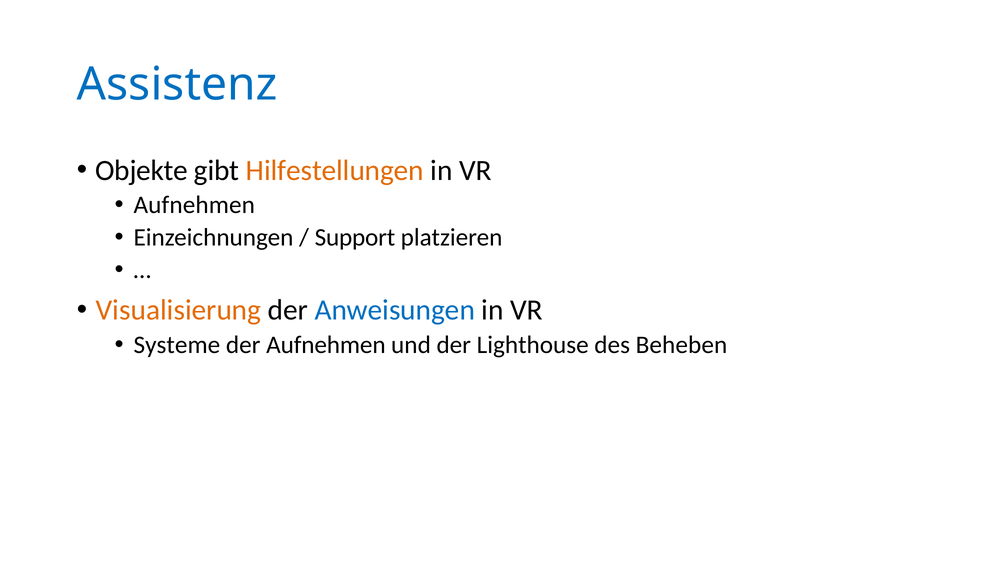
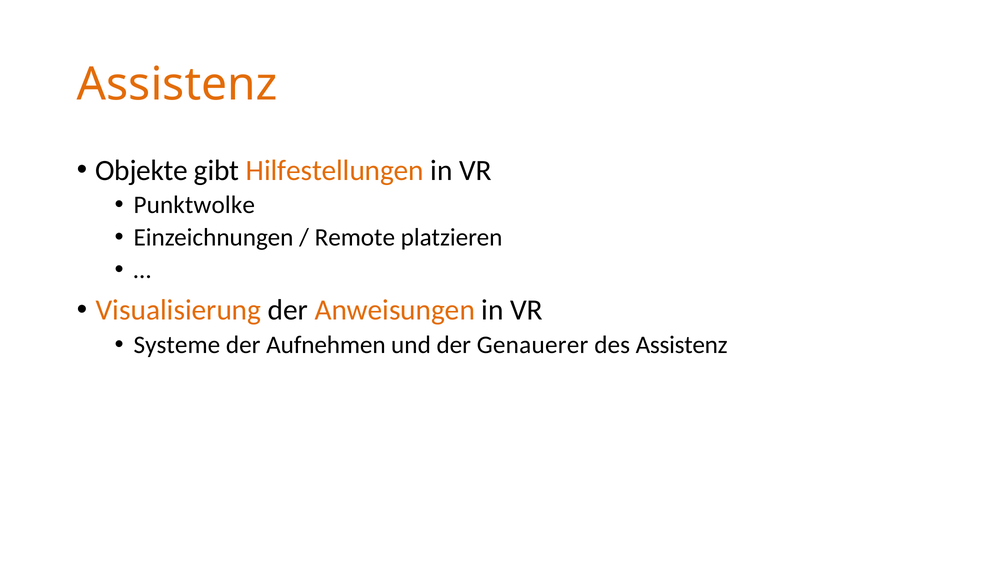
Assistenz colour: blue -> orange (177, 85)
Aufnehmen: Aufnehmen -> Punktwolke (194, 205)
Support: Support -> Remote (355, 238)
Anweisungen colour: blue -> orange (395, 310)
Lighthouse: Lighthouse -> Genauerer (533, 345)
des Beheben: Beheben -> Assistenz (682, 345)
